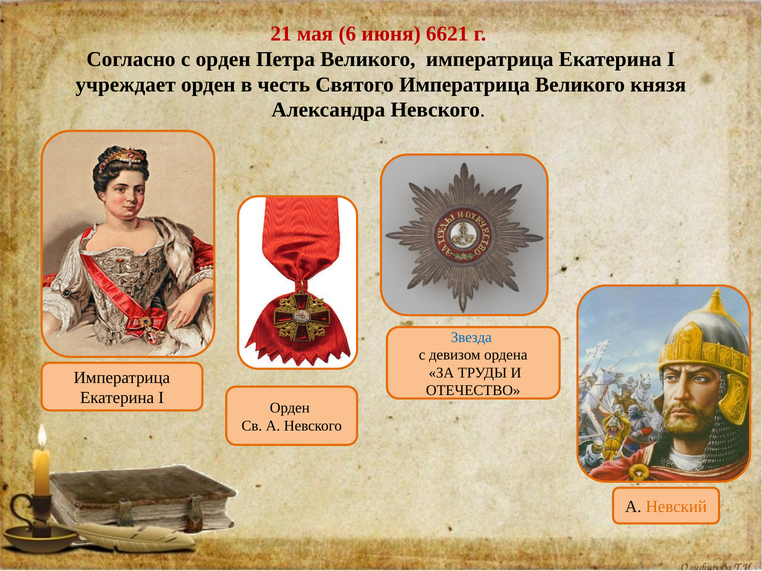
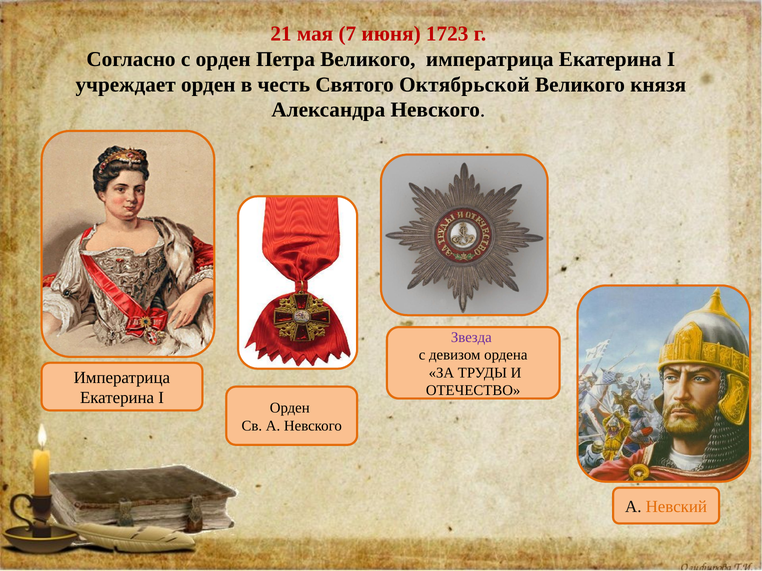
6: 6 -> 7 (347, 34)
6621: 6621 -> 1723 (447, 34)
Святого Императрица: Императрица -> Октябрьской (464, 85)
Звезда colour: blue -> purple (471, 337)
